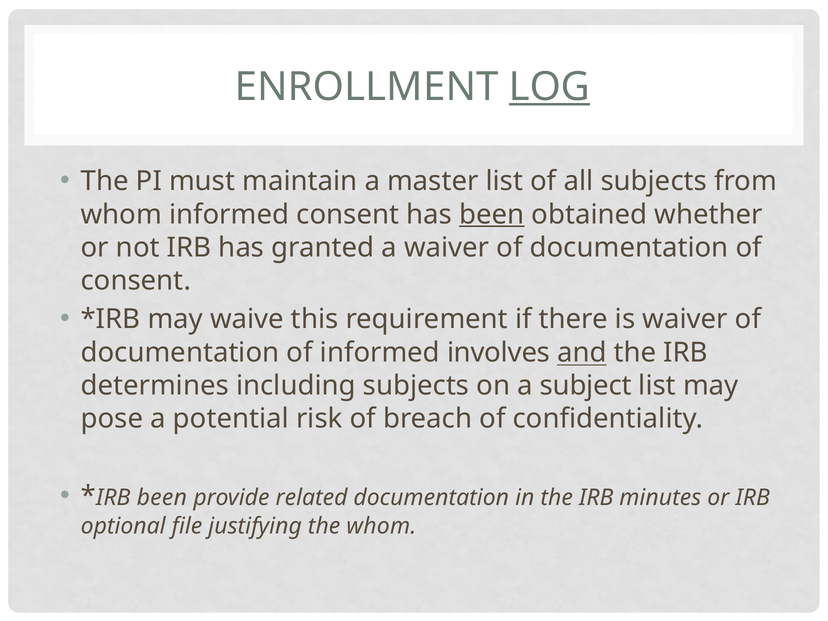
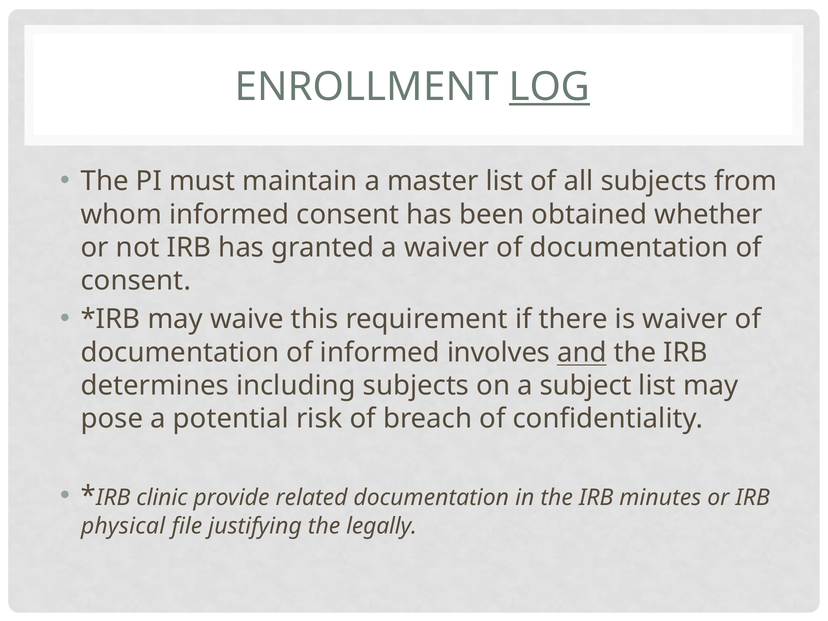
been underline: present -> none (492, 214)
IRB been: been -> clinic (162, 497)
optional: optional -> physical (123, 526)
the whom: whom -> legally (382, 526)
